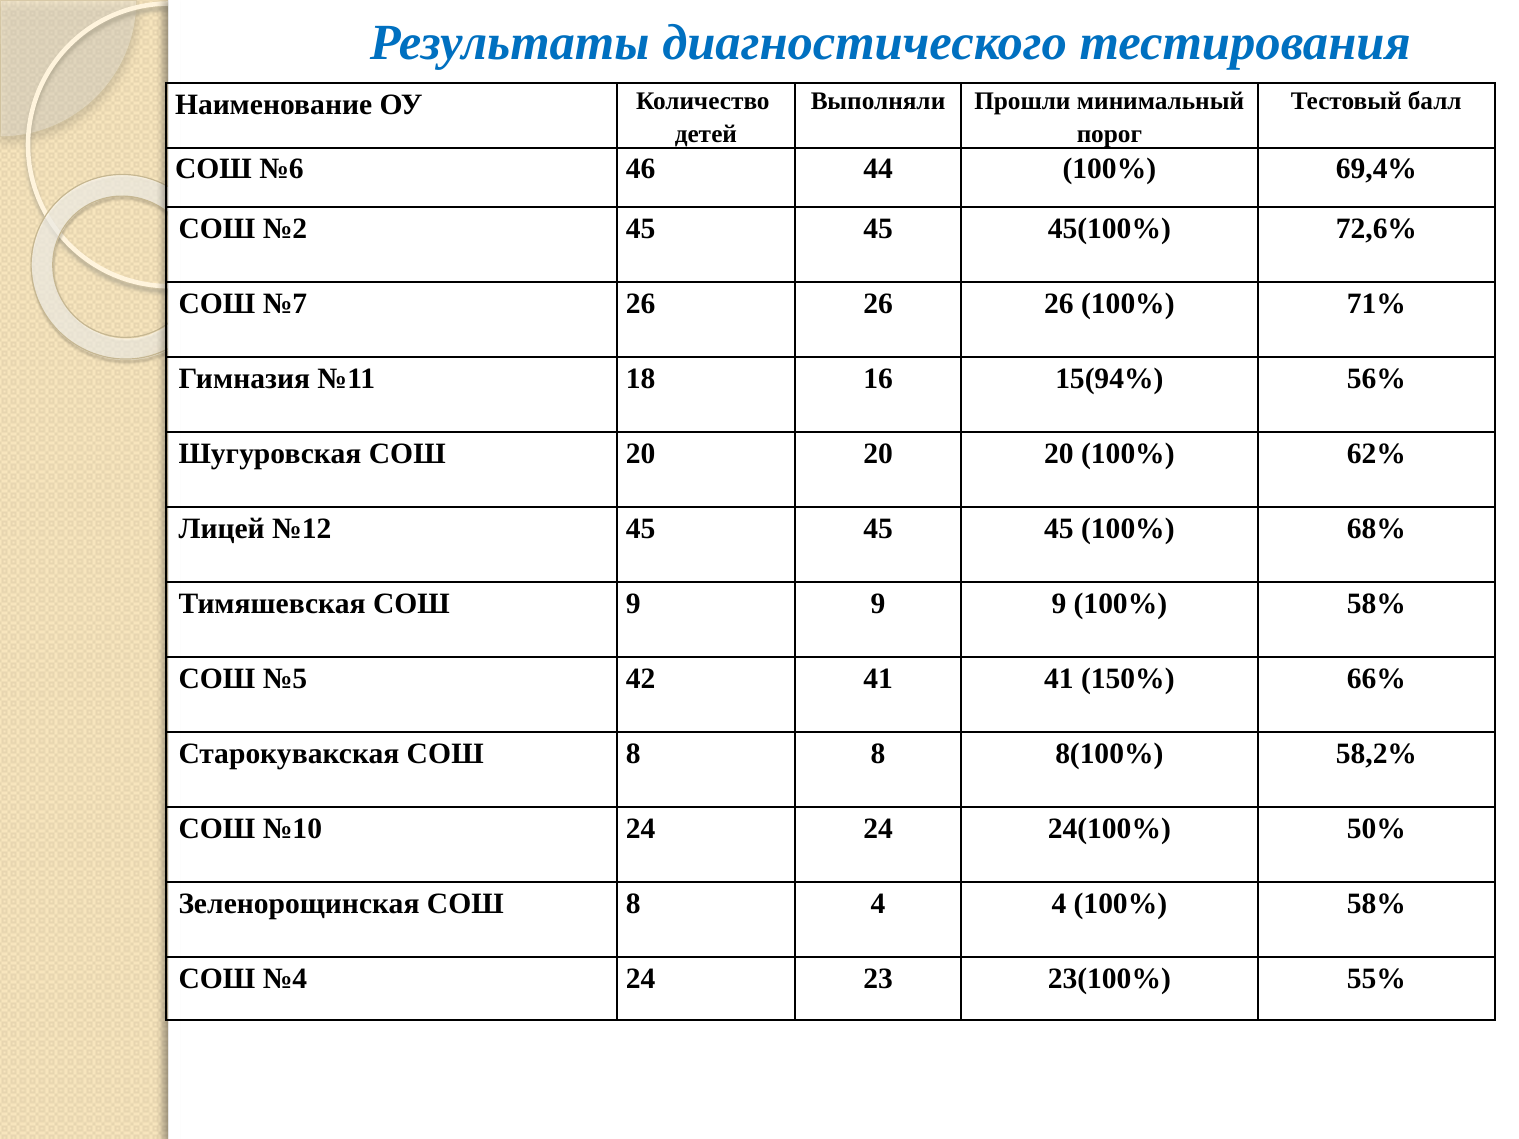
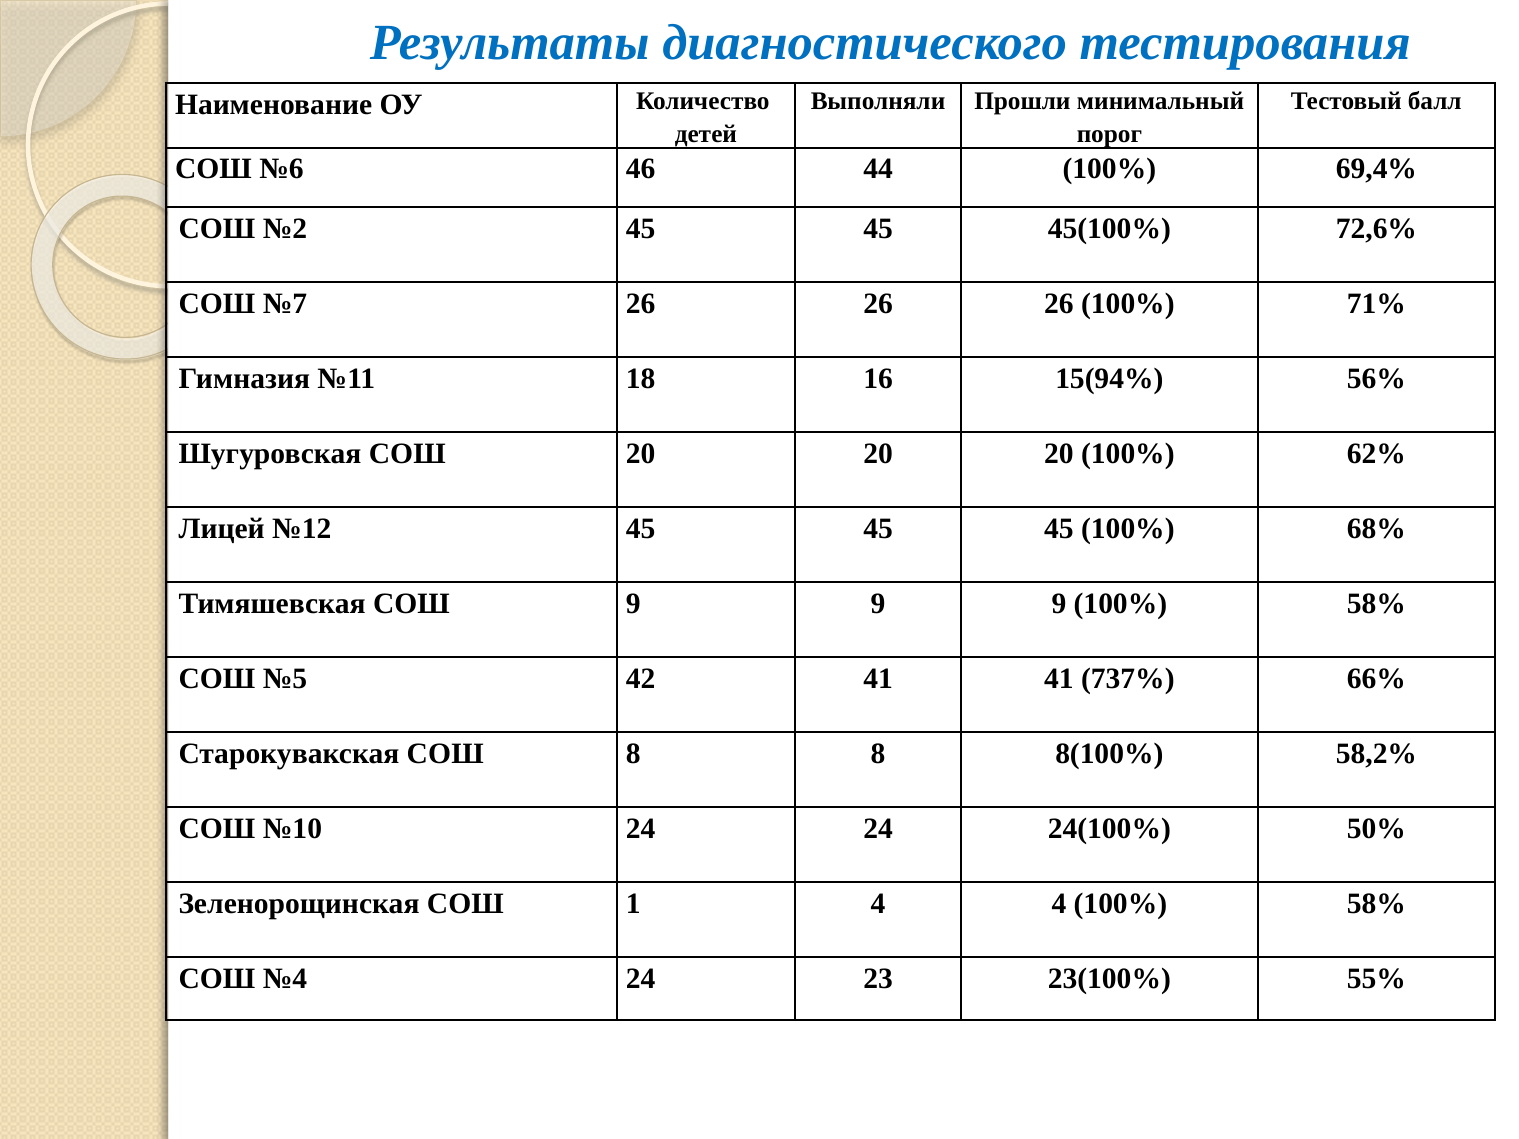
150%: 150% -> 737% (1128, 679)
Зеленорощинская СОШ 8: 8 -> 1 (633, 904)
